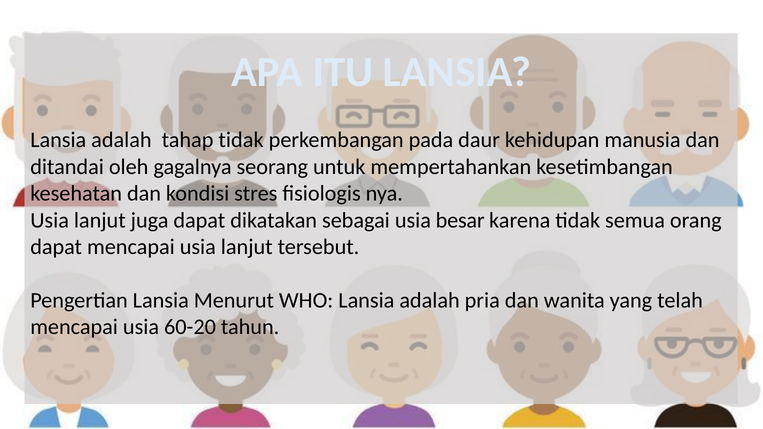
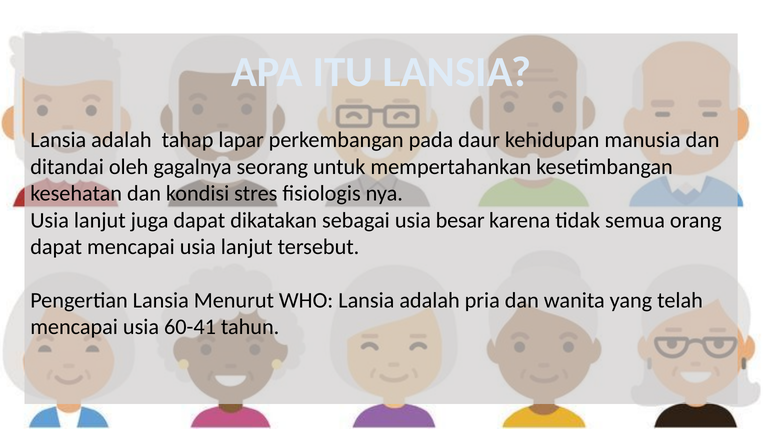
tahap tidak: tidak -> lapar (241, 140)
60-20: 60-20 -> 60-41 (190, 327)
